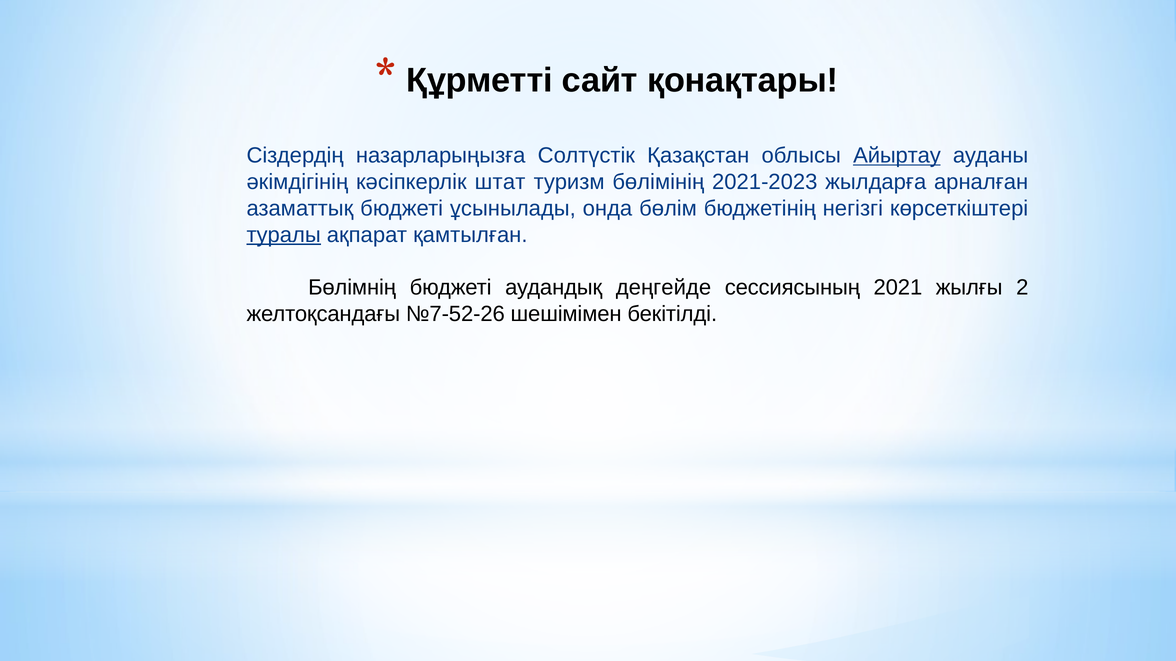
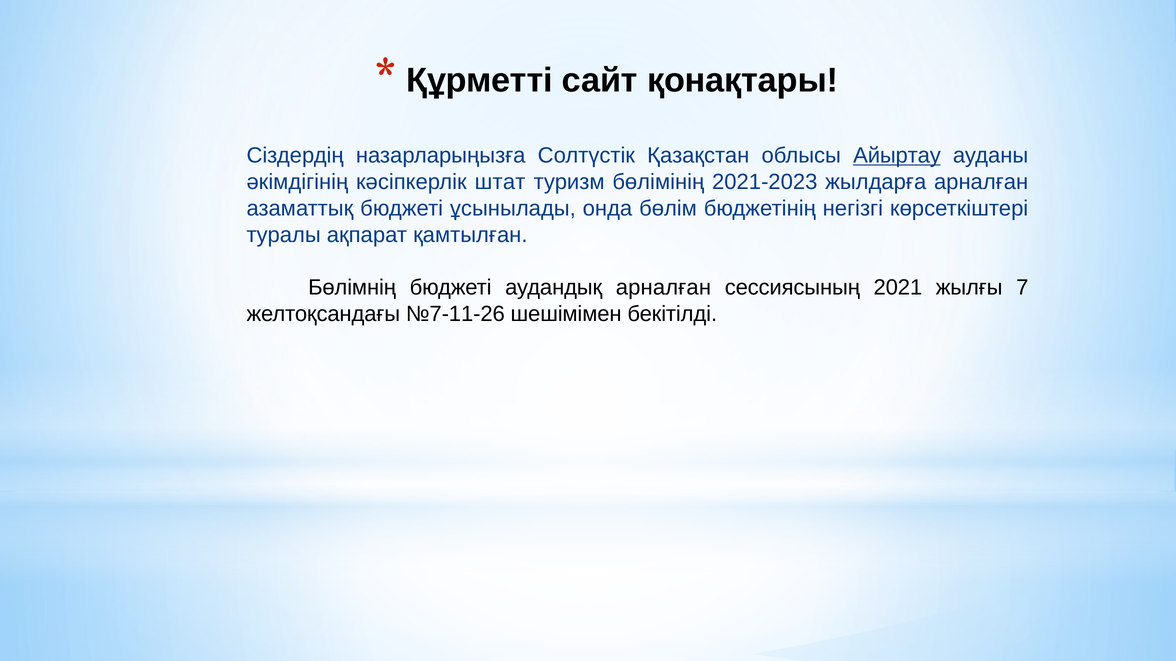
туралы underline: present -> none (284, 235)
аудандық деңгейде: деңгейде -> арналған (663, 288)
2: 2 -> 7 (1022, 288)
№7-52-26: №7-52-26 -> №7-11-26 (455, 314)
